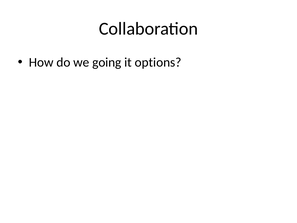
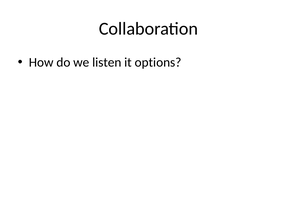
going: going -> listen (107, 62)
